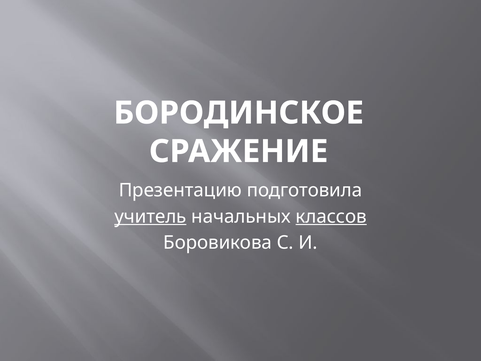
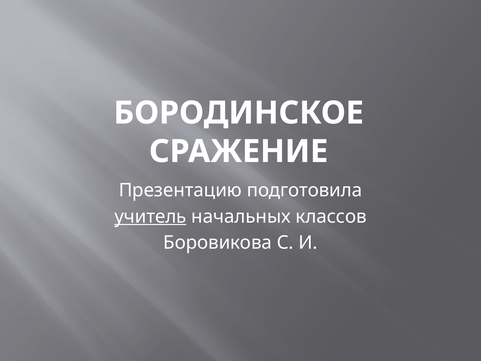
классов underline: present -> none (331, 216)
